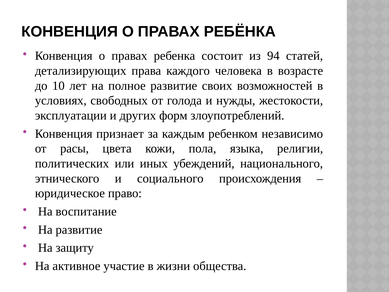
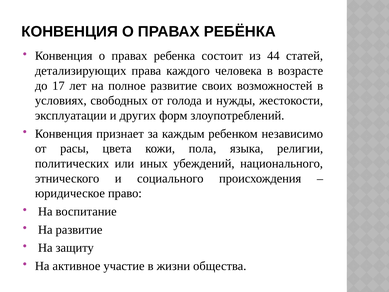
94: 94 -> 44 (273, 56)
10: 10 -> 17 (58, 86)
